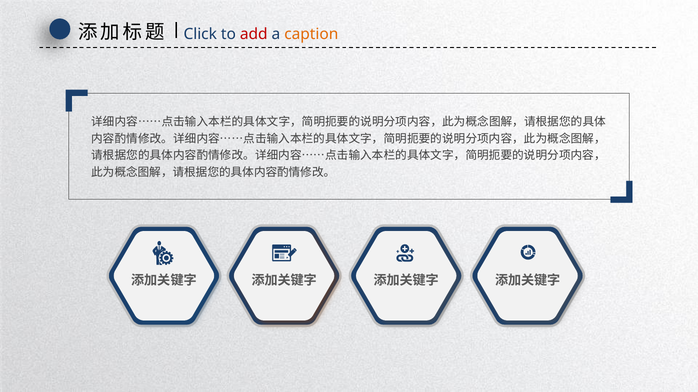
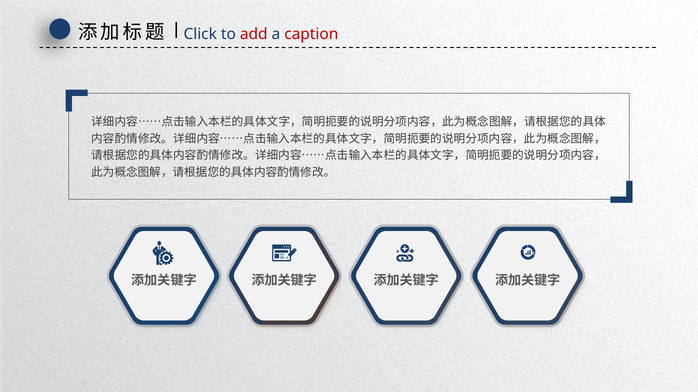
caption colour: orange -> red (311, 34)
